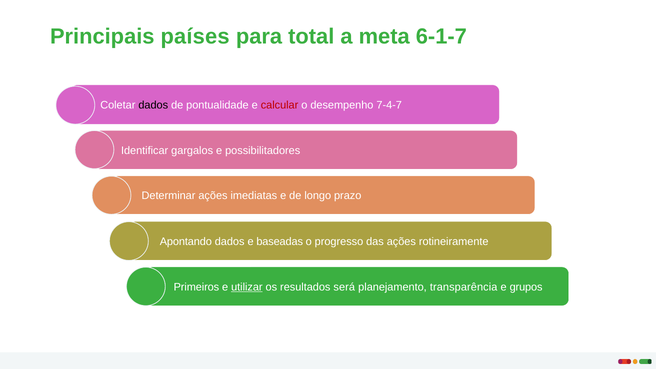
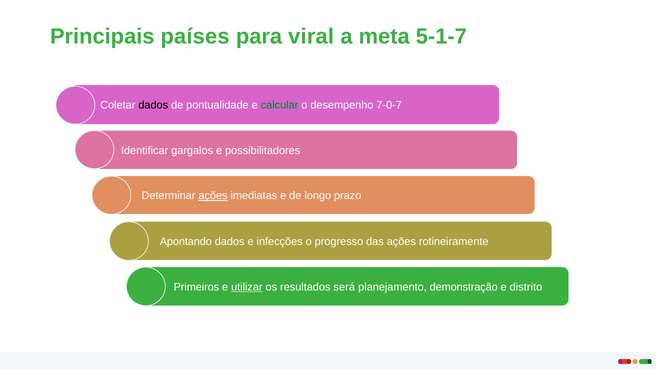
total: total -> viral (311, 37)
6-1-7: 6-1-7 -> 5-1-7 (441, 37)
calcular colour: red -> green (280, 105)
7-4-7: 7-4-7 -> 7-0-7 (389, 105)
ações underline: none -> present (213, 196)
baseadas: baseadas -> infecções (280, 242)
transparência: transparência -> demonstração (464, 287)
grupos: grupos -> distrito (526, 287)
